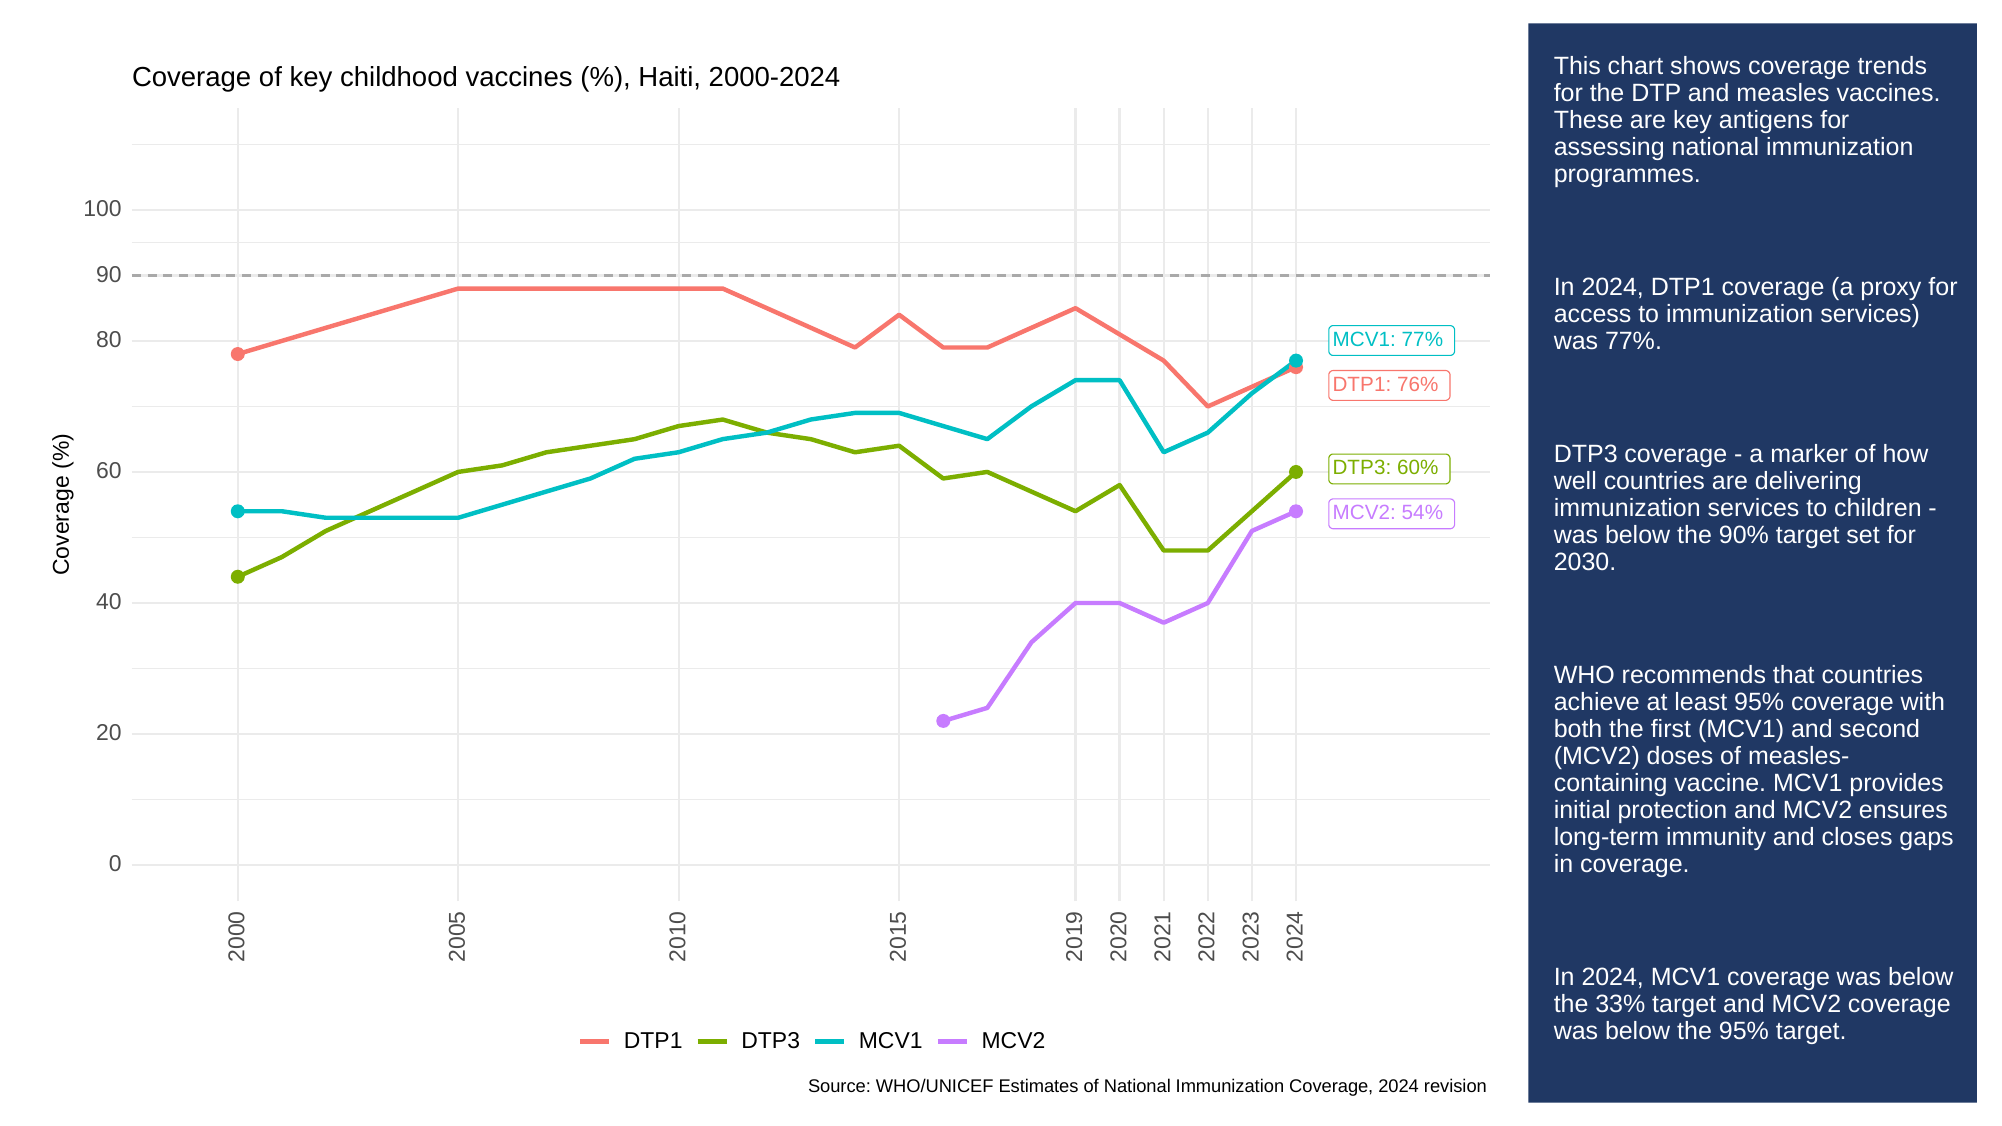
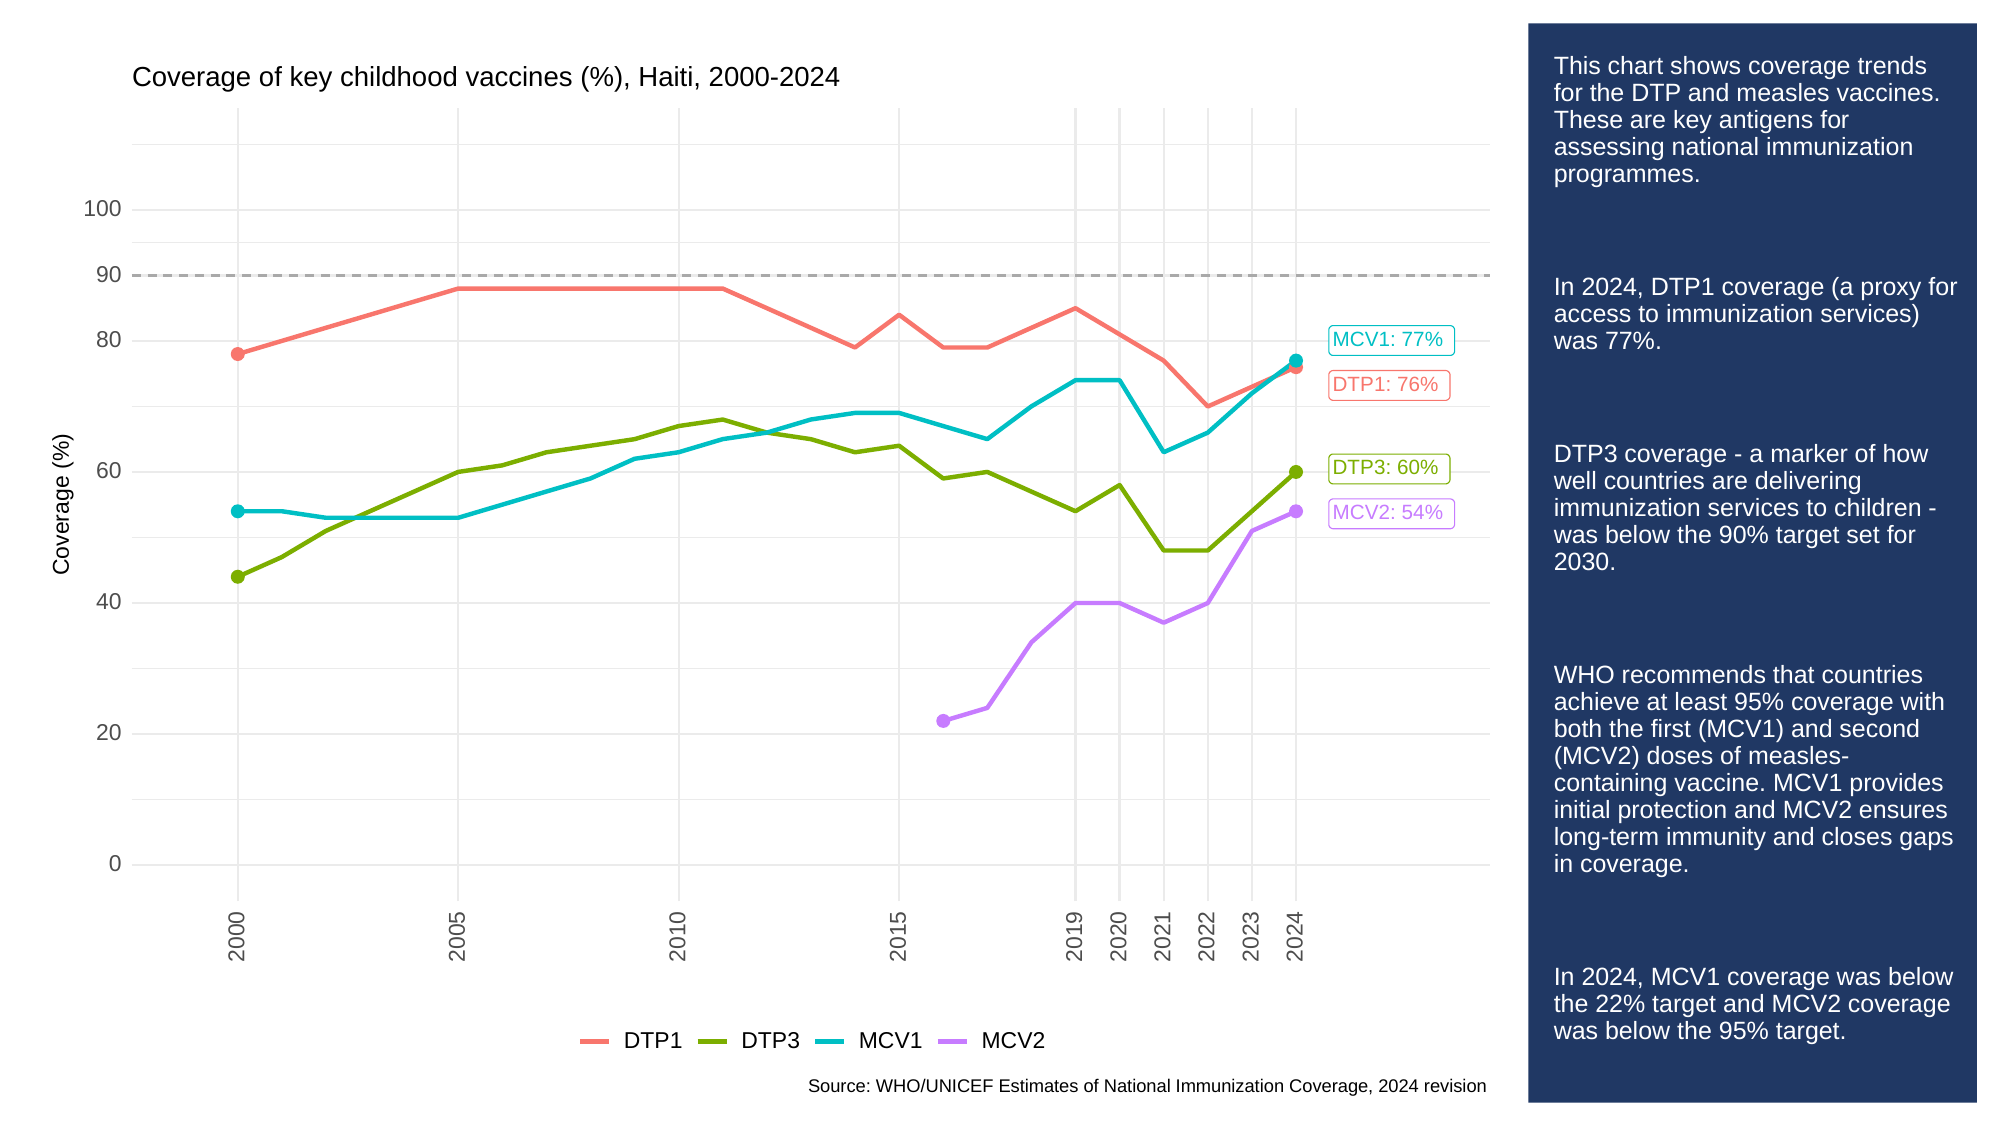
33%: 33% -> 22% (1620, 1005)
